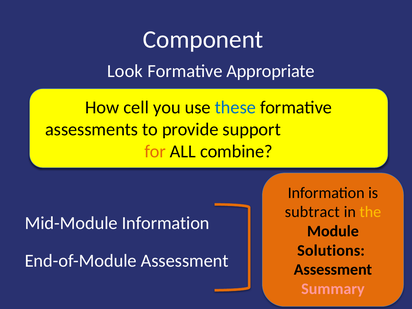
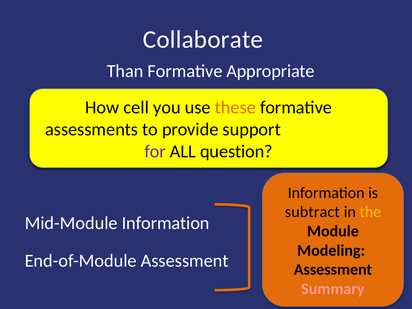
Component: Component -> Collaborate (203, 40)
Look: Look -> Than (125, 71)
these colour: blue -> orange (235, 107)
for colour: orange -> purple (155, 151)
combine: combine -> question (236, 151)
Solutions: Solutions -> Modeling (331, 250)
